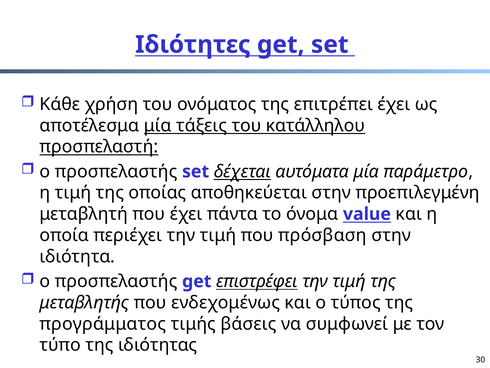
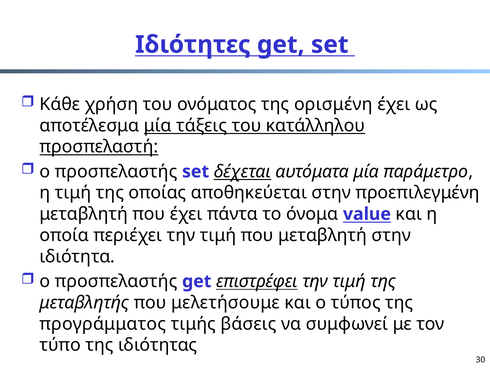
επιτρέπει: επιτρέπει -> ορισμένη (333, 104)
που πρόσβαση: πρόσβαση -> μεταβλητή (323, 235)
ενδεχομένως: ενδεχομένως -> μελετήσουμε (226, 302)
